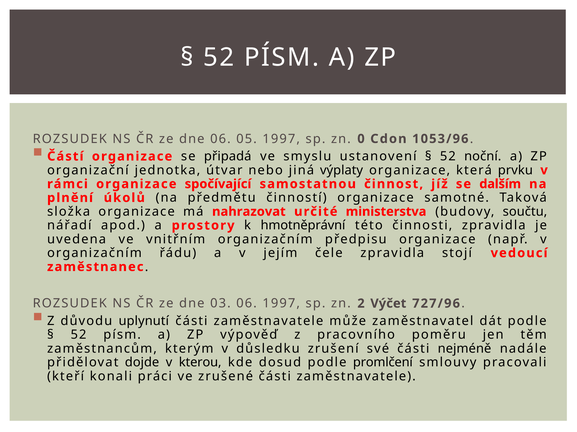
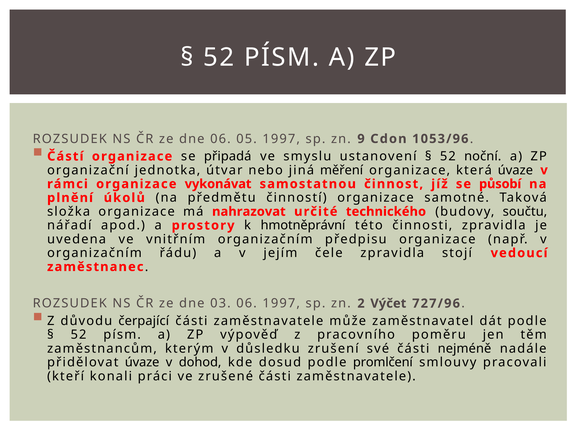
0: 0 -> 9 (361, 139)
výplaty: výplaty -> měření (342, 170)
která prvku: prvku -> úvaze (515, 170)
spočívající: spočívající -> vykonávat (218, 184)
dalším: dalším -> působí (500, 184)
ministerstva: ministerstva -> technického (386, 212)
uplynutí: uplynutí -> čerpající (144, 322)
přidělovat dojde: dojde -> úvaze (142, 363)
kterou: kterou -> dohod (200, 363)
